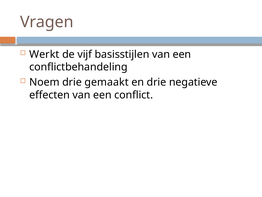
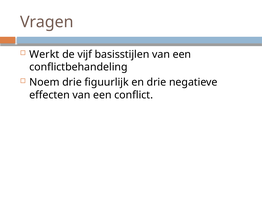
gemaakt: gemaakt -> figuurlijk (107, 82)
